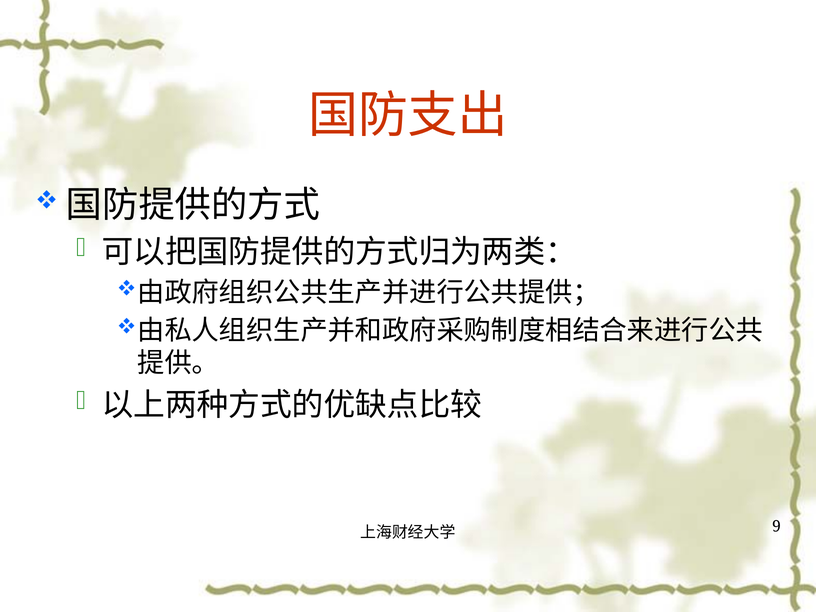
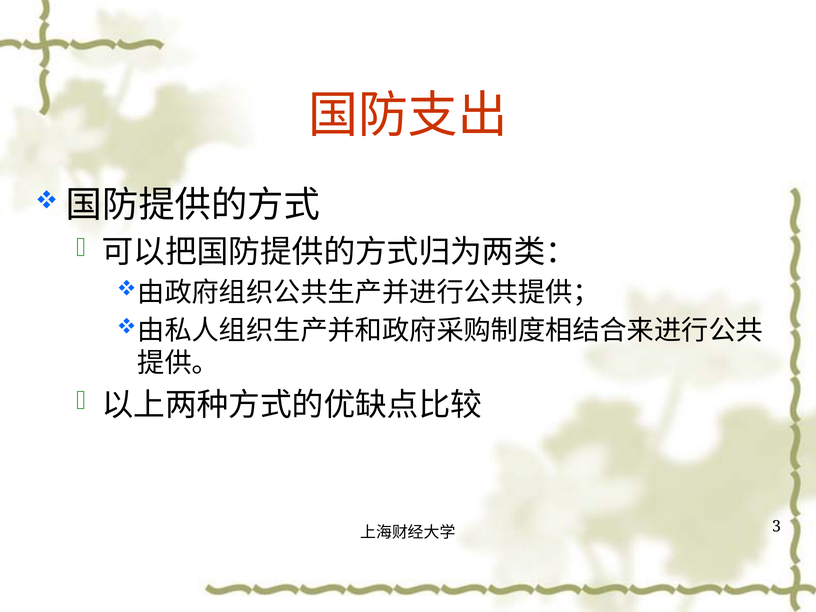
9: 9 -> 3 (777, 526)
